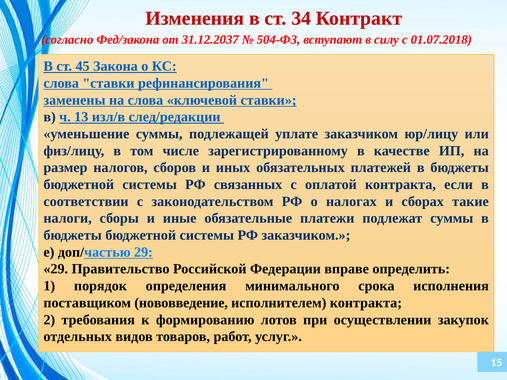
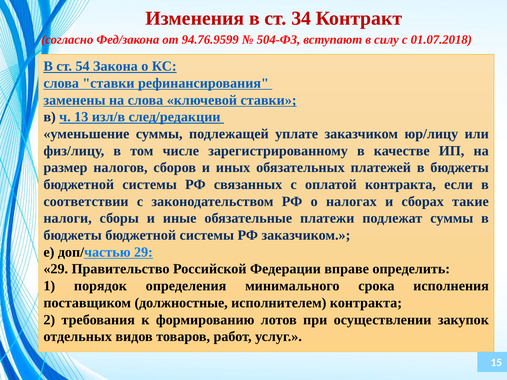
31.12.2037: 31.12.2037 -> 94.76.9599 (210, 40)
45: 45 -> 54 (83, 66)
нововведение: нововведение -> должностные (181, 303)
